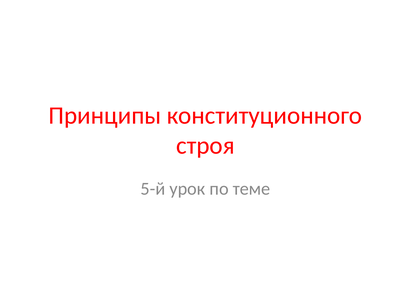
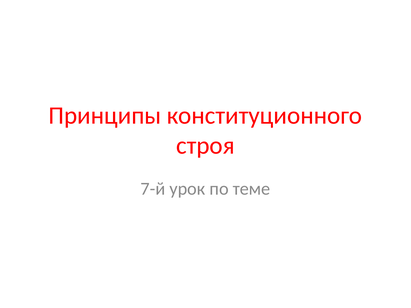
5-й: 5-й -> 7-й (153, 189)
